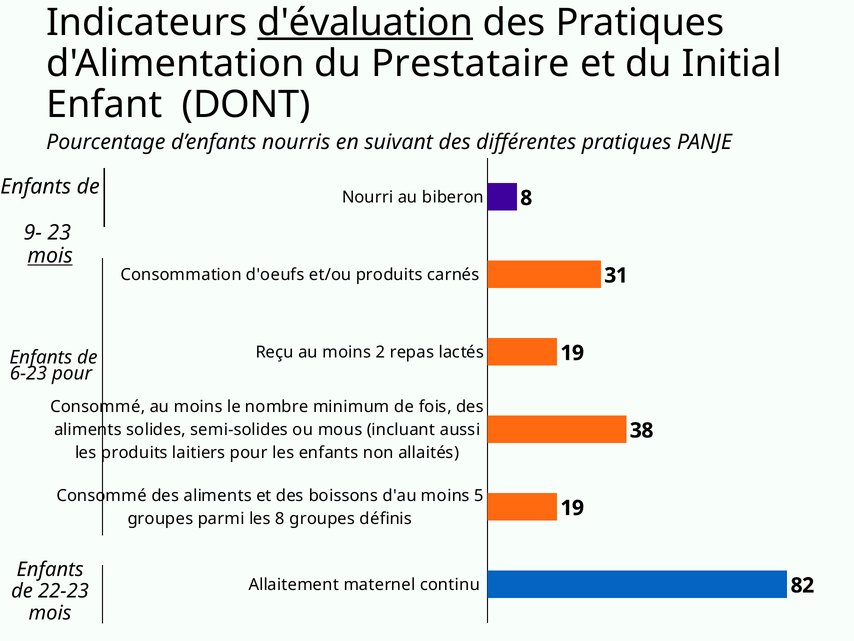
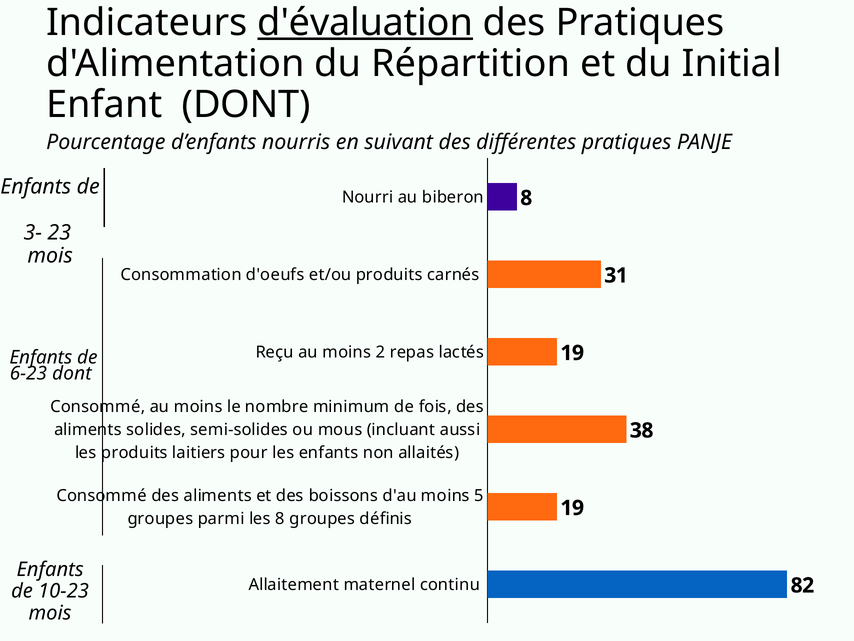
Prestataire: Prestataire -> Répartition (471, 63)
9-: 9- -> 3- (33, 233)
mois underline: present -> none (50, 256)
6-23 pour: pour -> dont (72, 373)
22-23: 22-23 -> 10-23 (63, 591)
